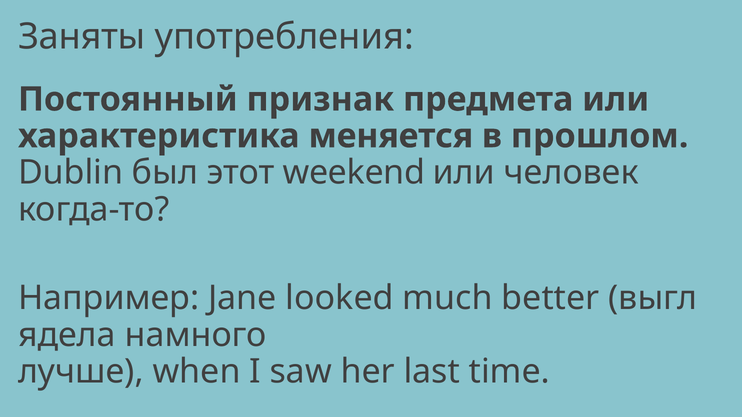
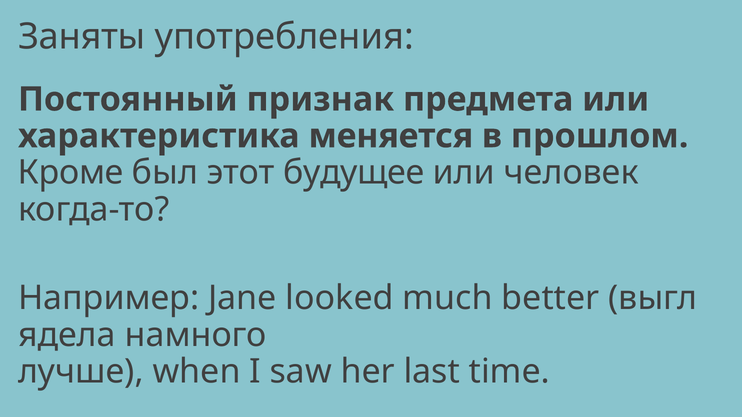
Dublin: Dublin -> Кроме (71, 173)
weekend: weekend -> будущее (354, 173)
